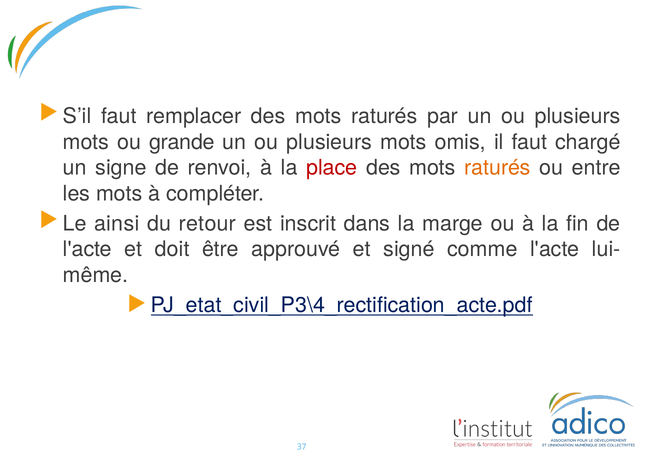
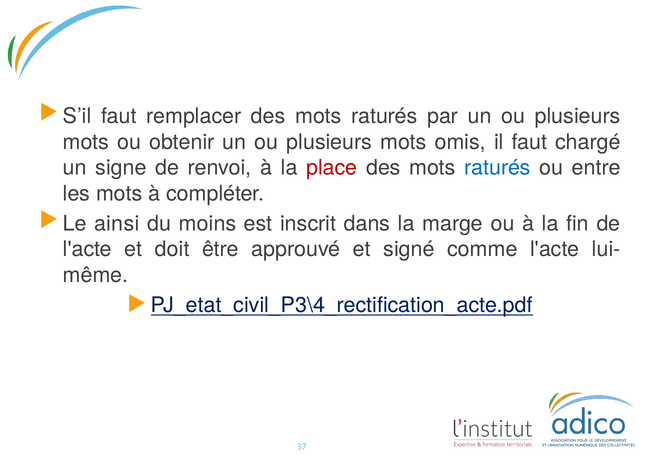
grande: grande -> obtenir (182, 142)
raturés colour: orange -> blue (497, 168)
retour: retour -> moins (208, 224)
